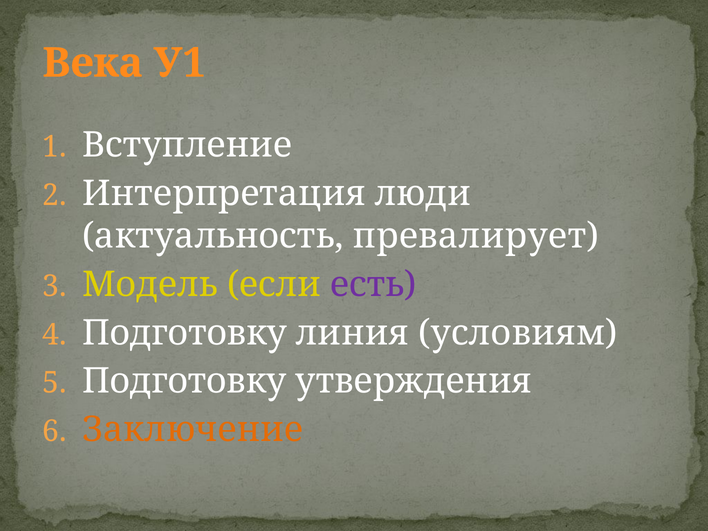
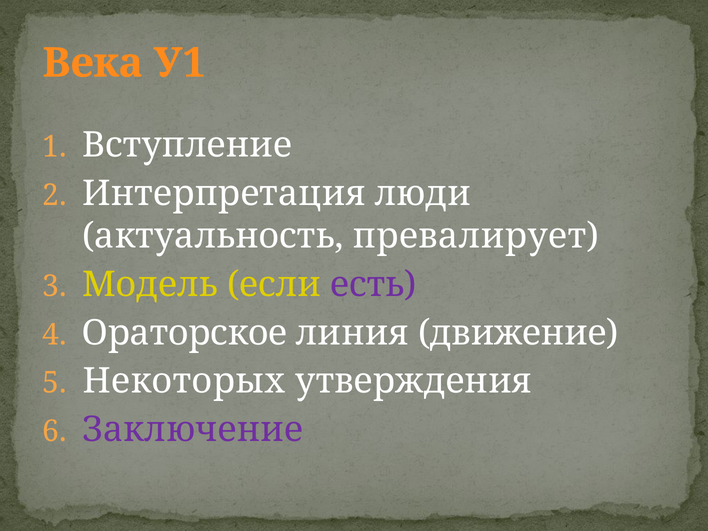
Подготовку: Подготовку -> Ораторское (185, 333)
условиям: условиям -> движение (518, 333)
Подготовку: Подготовку -> Некоторых (184, 381)
Заключение colour: orange -> purple (193, 430)
